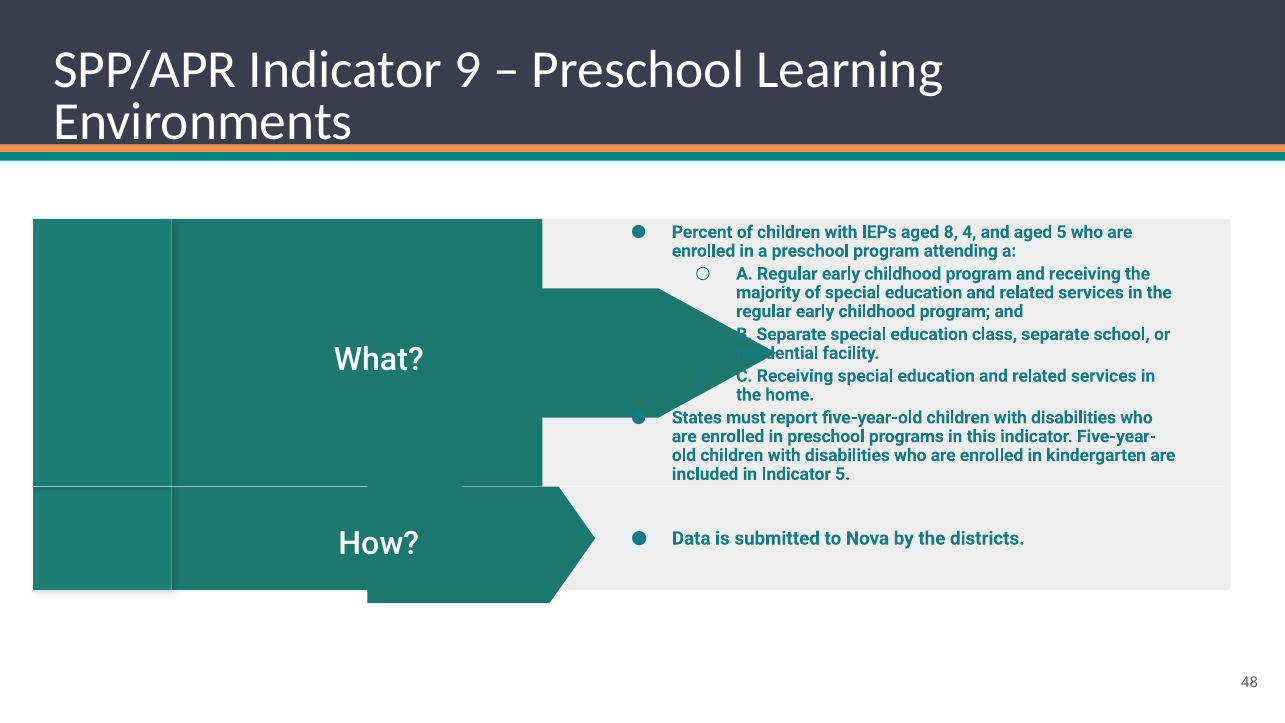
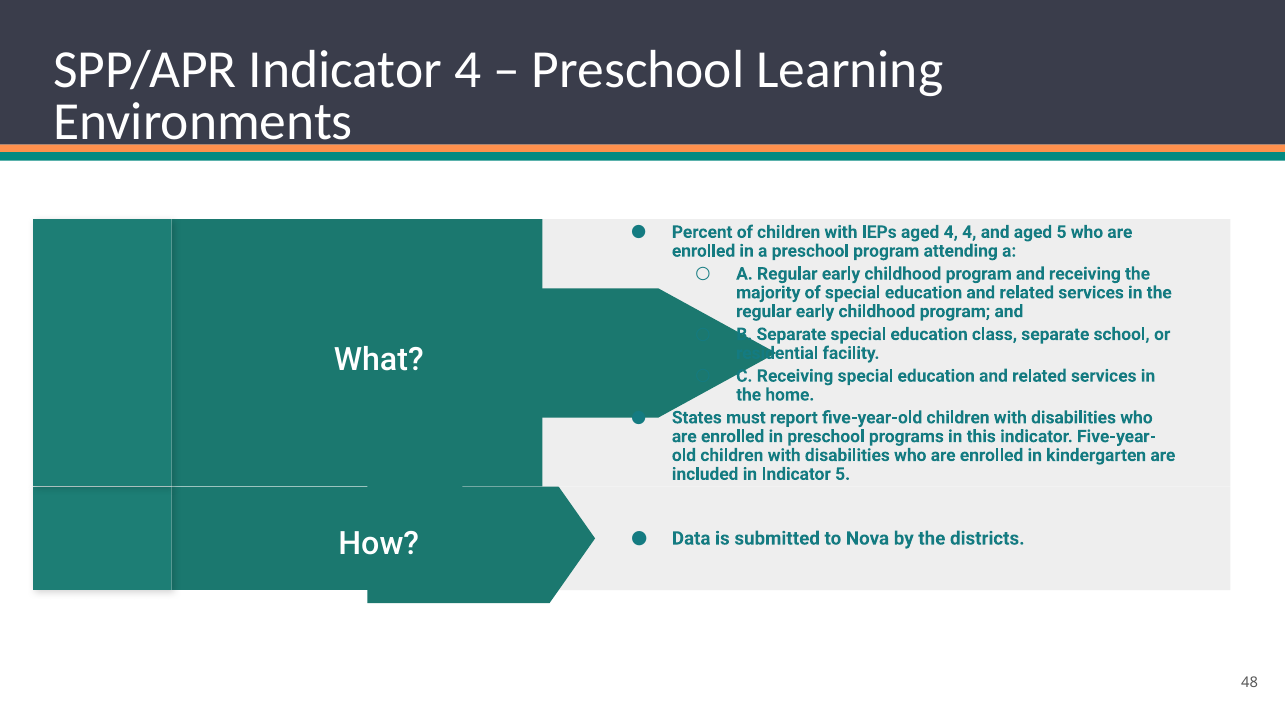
Indicator 9: 9 -> 4 (468, 70)
aged 8: 8 -> 4 (951, 232)
